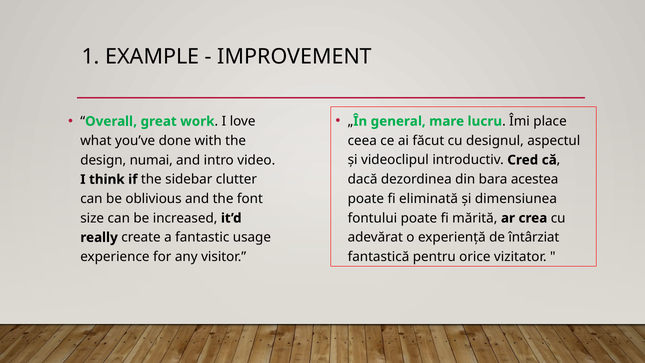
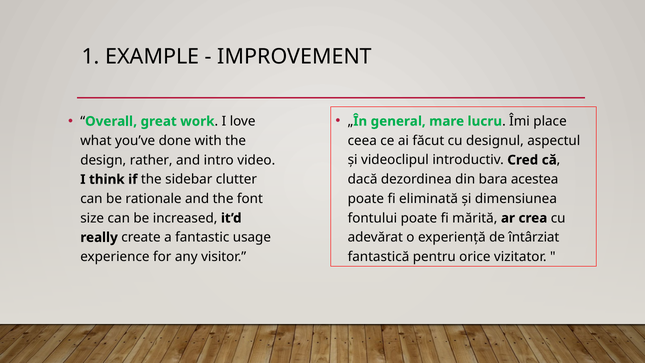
numai: numai -> rather (151, 160)
oblivious: oblivious -> rationale (154, 199)
